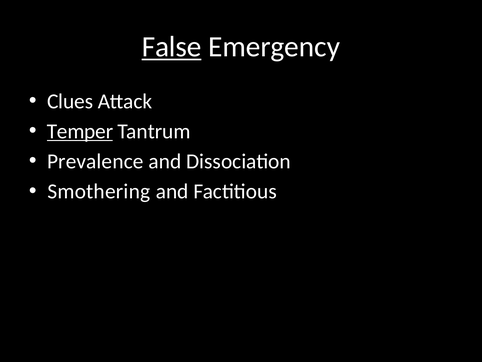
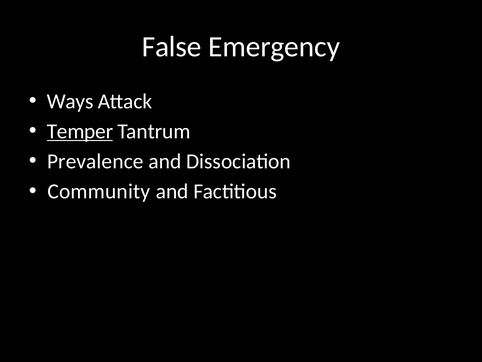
False underline: present -> none (172, 47)
Clues: Clues -> Ways (70, 101)
Smothering: Smothering -> Community (99, 191)
